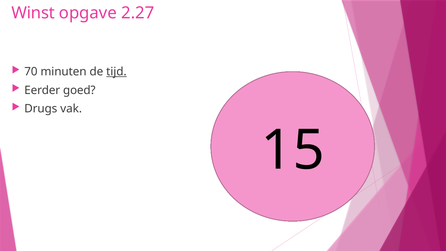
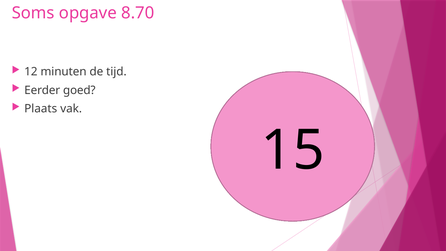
Winst: Winst -> Soms (33, 13)
2.27: 2.27 -> 8.70 (138, 13)
70: 70 -> 12 (31, 72)
tijd underline: present -> none (116, 72)
Drugs: Drugs -> Plaats (41, 109)
